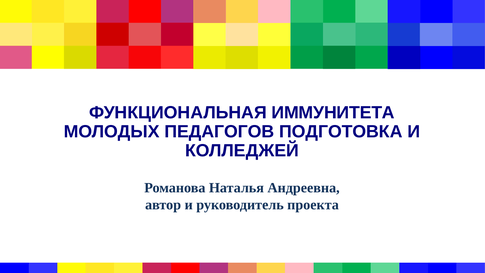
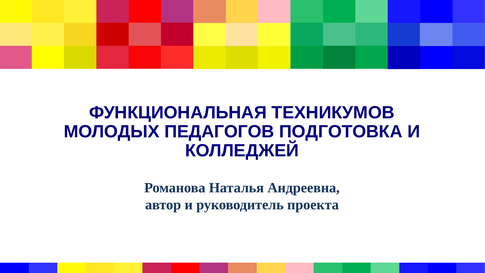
ИММУНИТЕТА: ИММУНИТЕТА -> ТЕХНИКУМОВ (333, 112)
